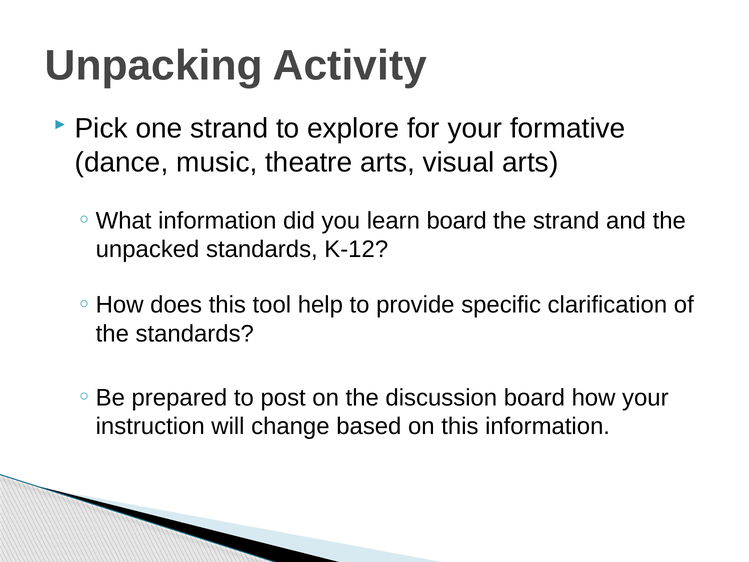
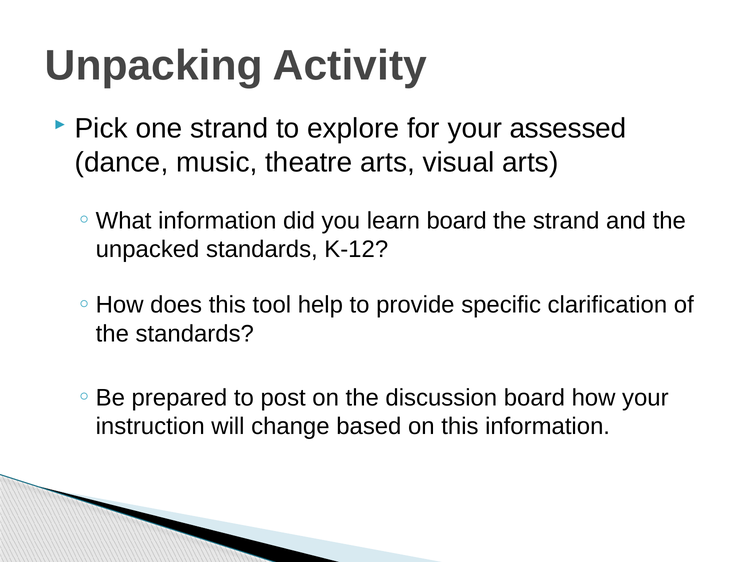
formative: formative -> assessed (568, 129)
